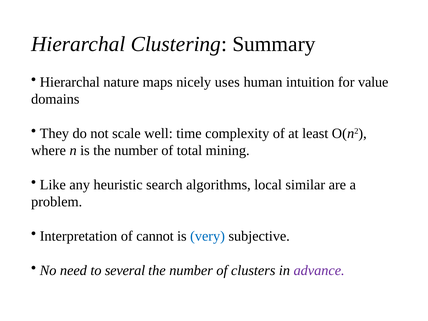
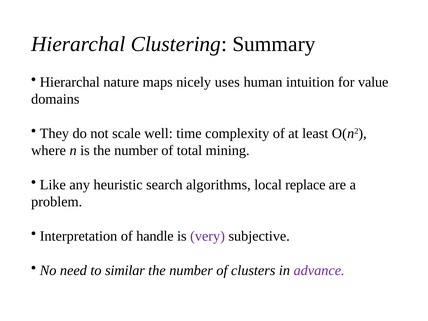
similar: similar -> replace (305, 185)
cannot: cannot -> handle (155, 236)
very colour: blue -> purple (208, 236)
several: several -> similar (125, 270)
